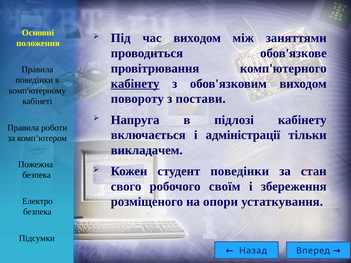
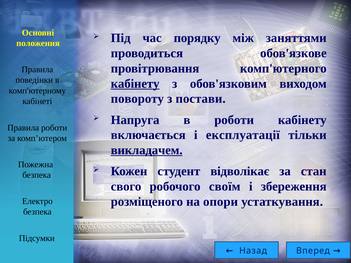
час виходом: виходом -> порядку (197, 38)
в підлозі: підлозі -> роботи (234, 120)
адміністрації: адміністрації -> експлуатації (243, 135)
викладачем underline: none -> present (147, 150)
студент поведінки: поведінки -> відволікає (240, 171)
